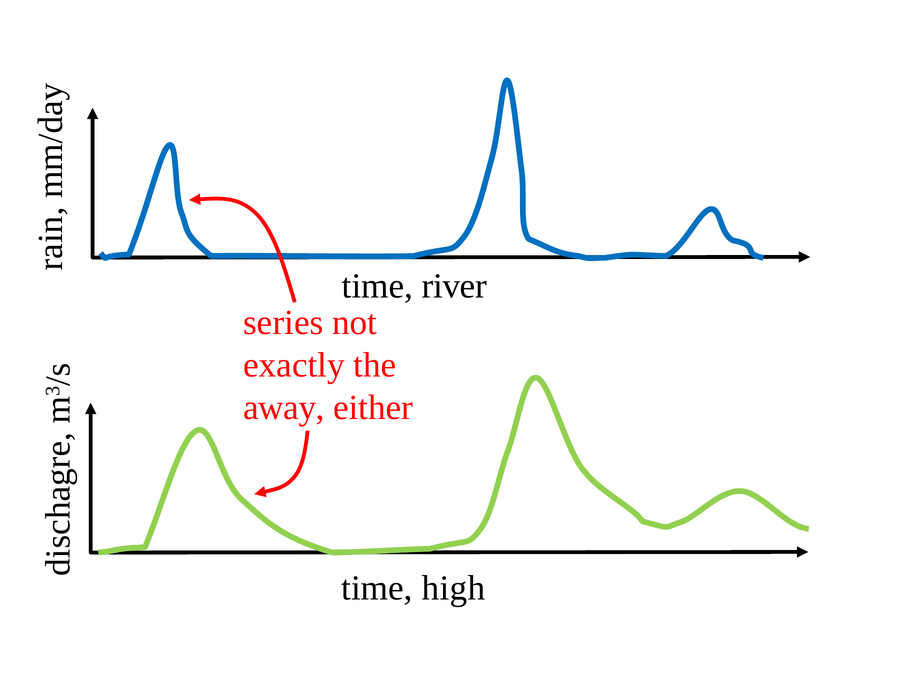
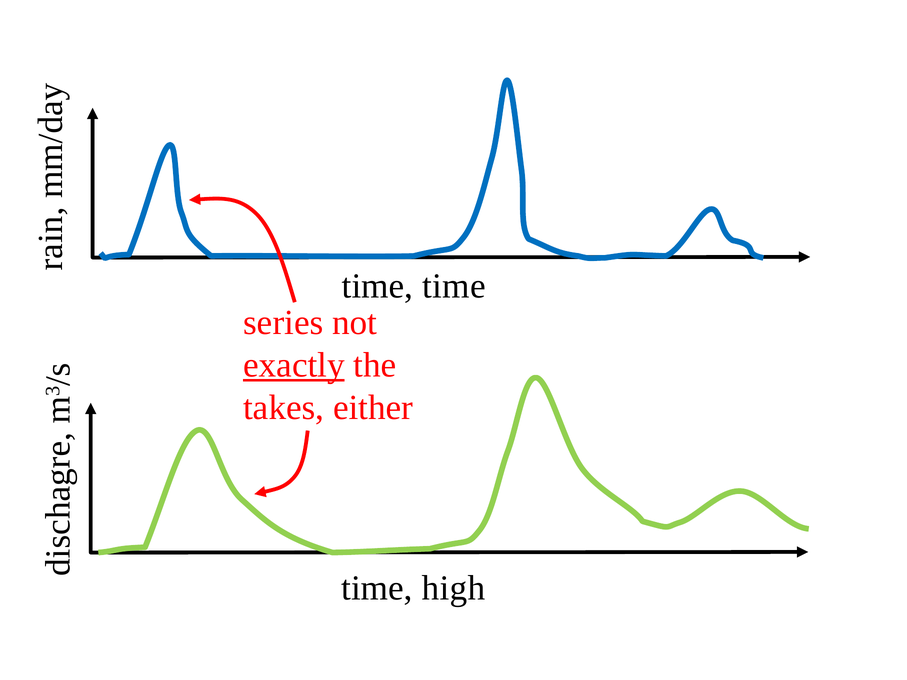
time river: river -> time (454, 286)
exactly underline: none -> present (294, 365)
away: away -> takes (284, 408)
